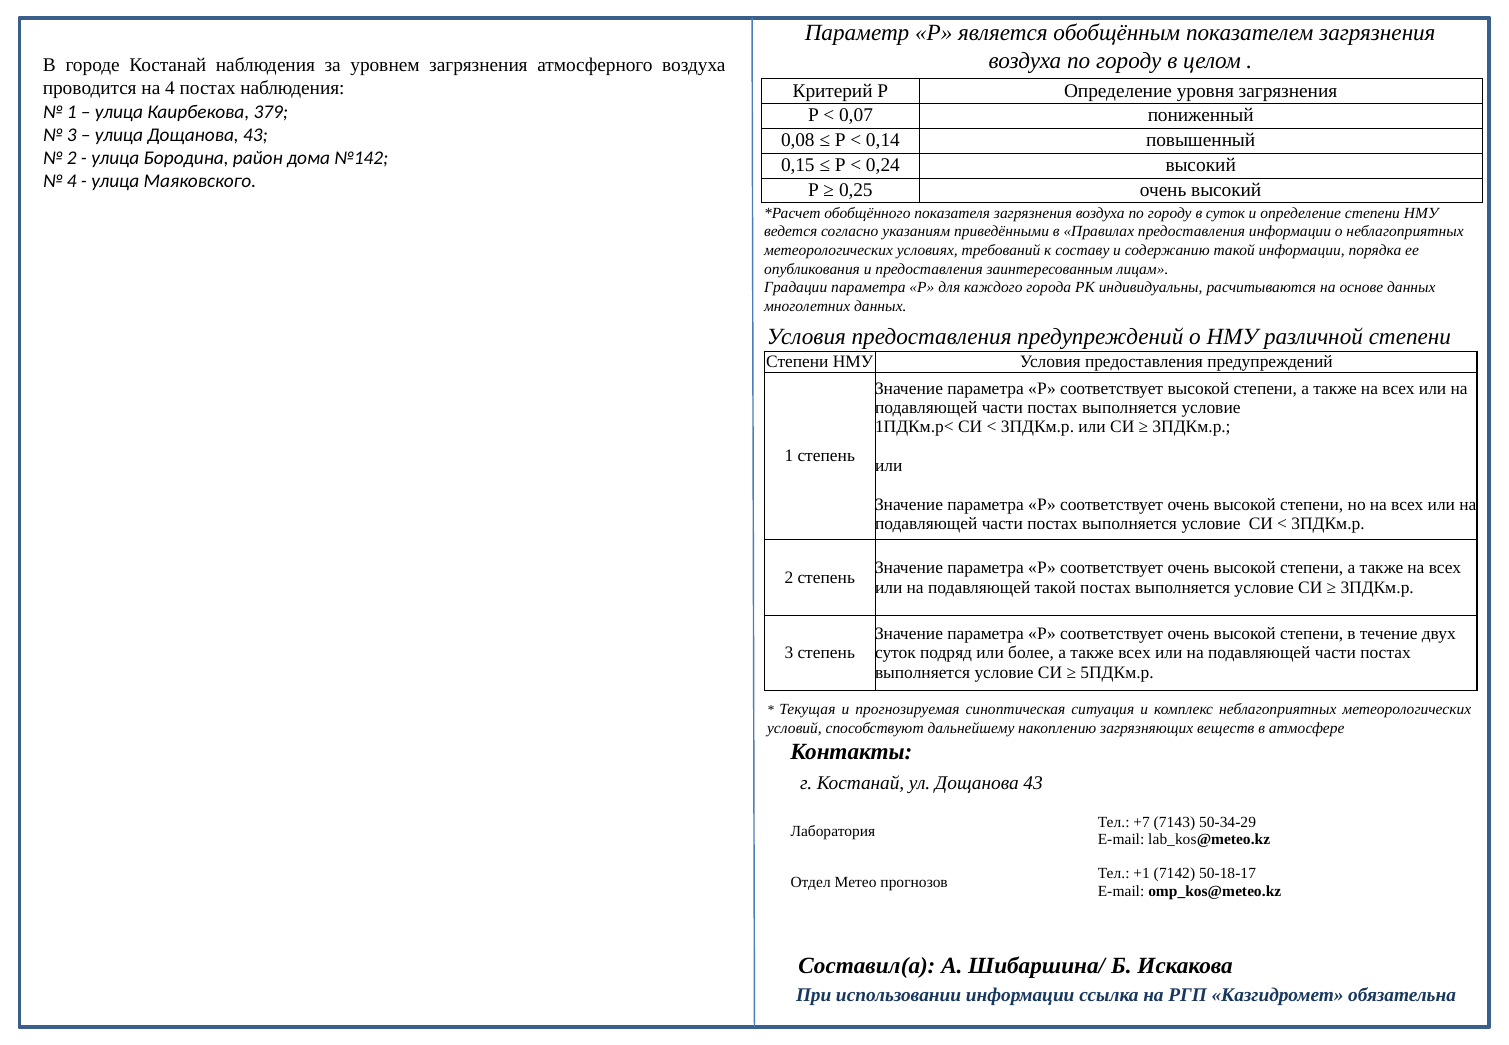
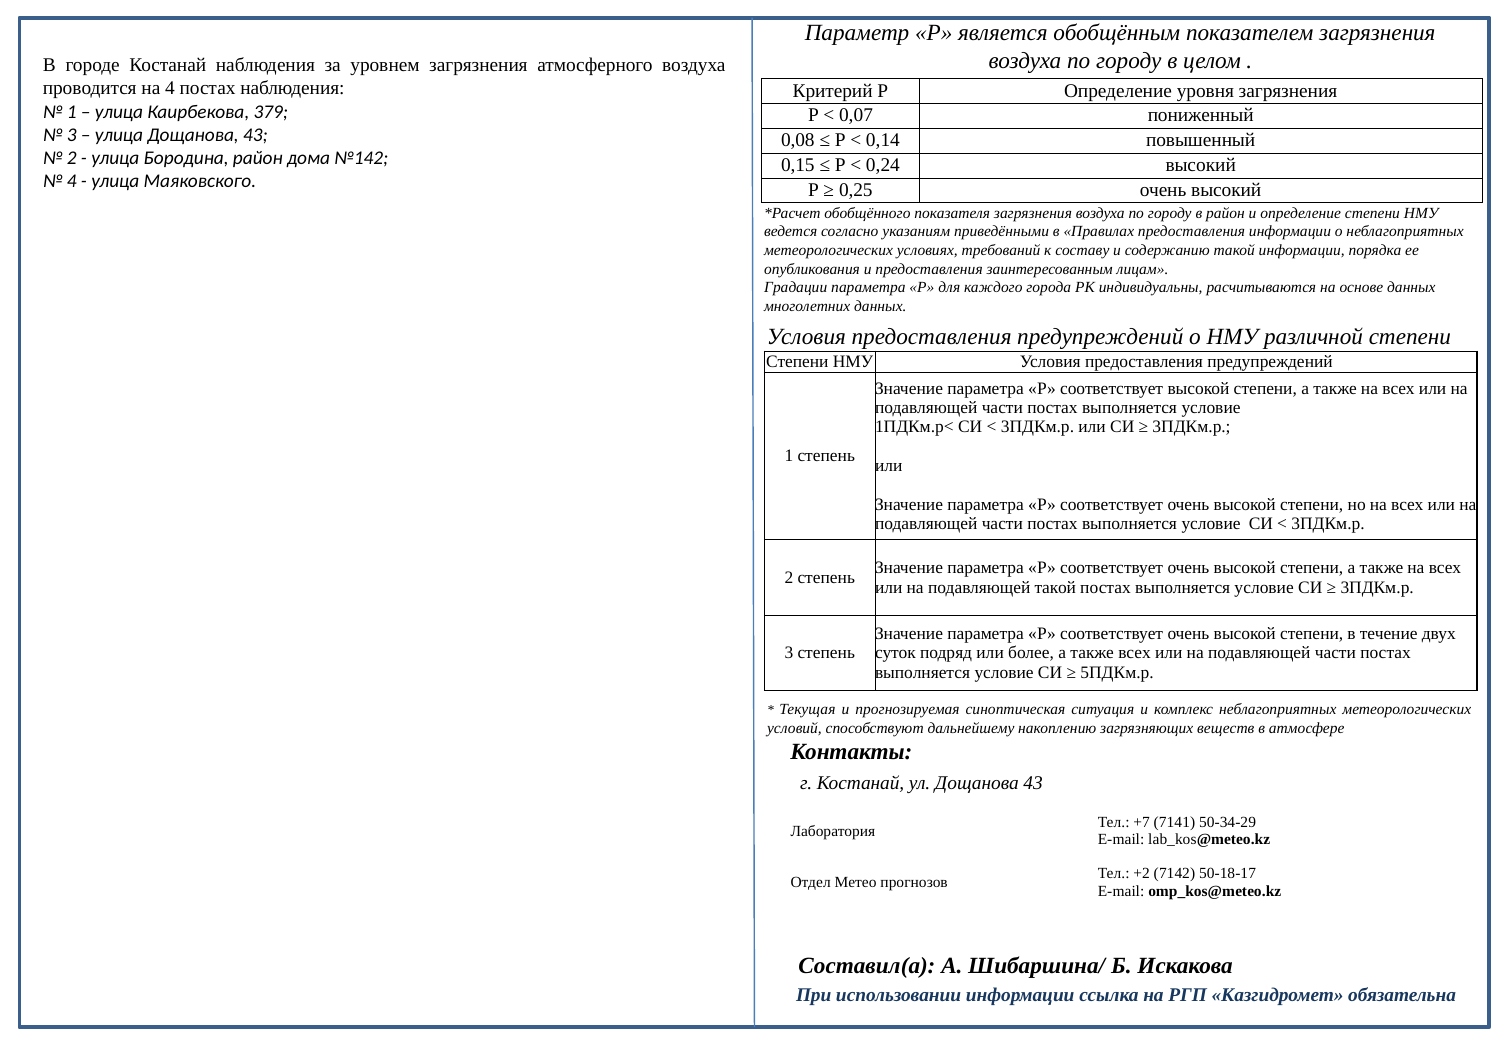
в суток: суток -> район (1225, 213)
7143: 7143 -> 7141 (1174, 822)
+1: +1 -> +2 (1142, 874)
